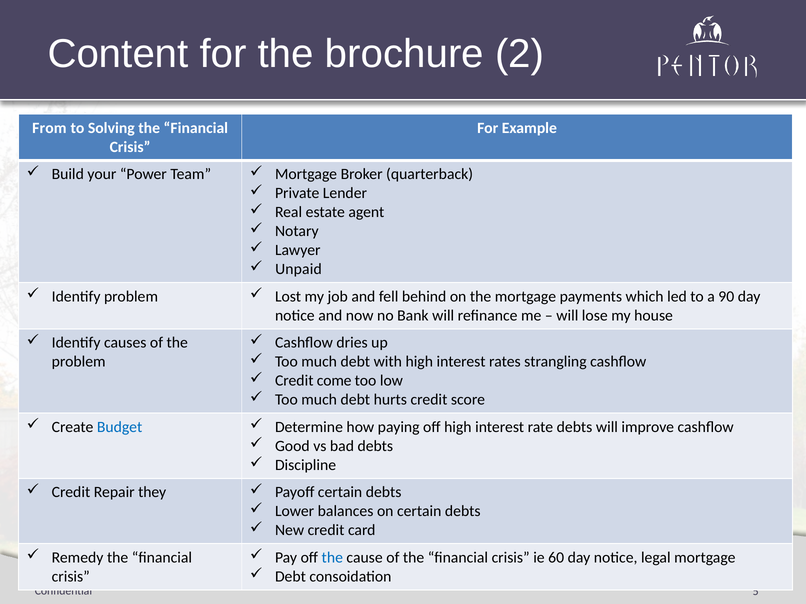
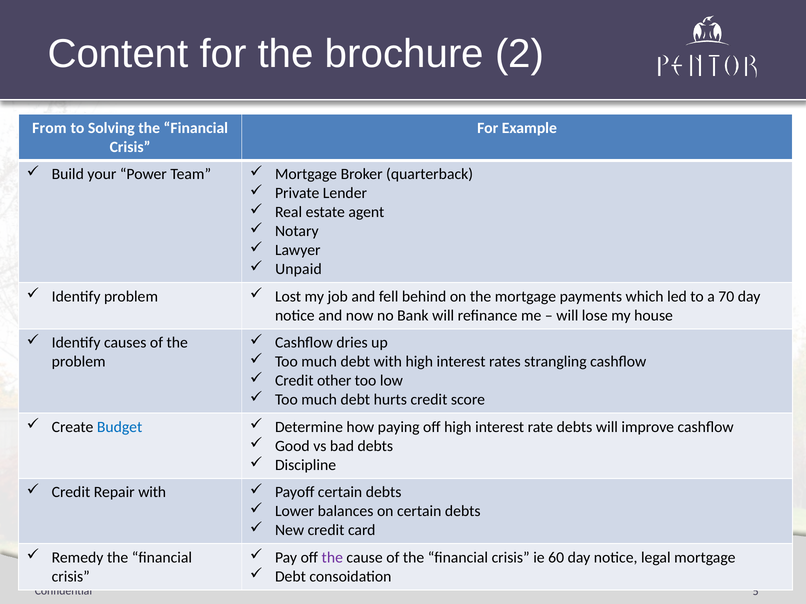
90: 90 -> 70 (726, 297)
come: come -> other (334, 381)
Repair they: they -> with (152, 493)
the colour: blue -> purple (332, 558)
